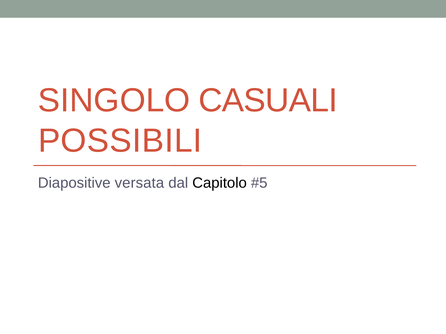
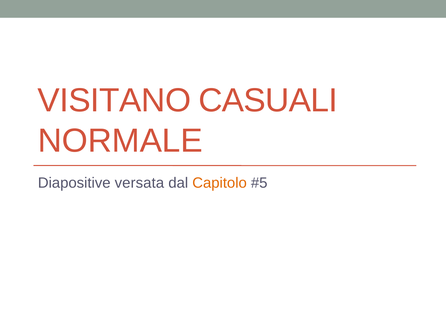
SINGOLO: SINGOLO -> VISITANO (114, 101)
POSSIBILI: POSSIBILI -> NORMALE (120, 141)
Capitolo colour: black -> orange (220, 183)
